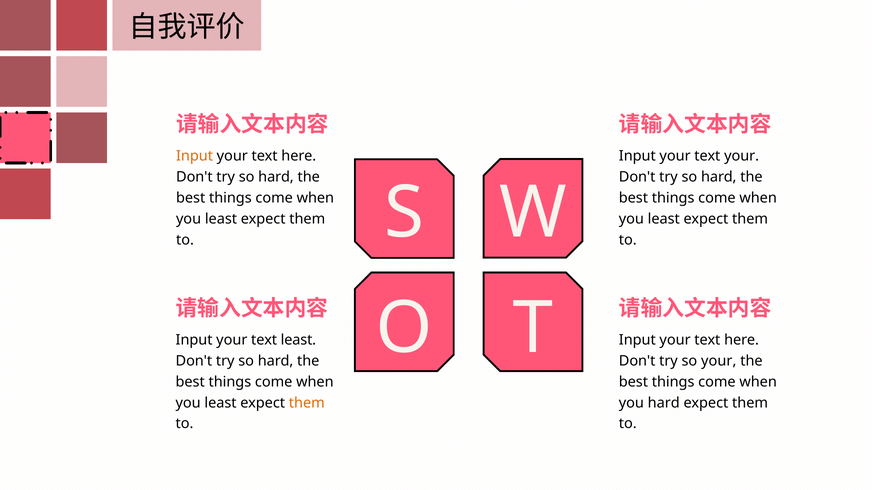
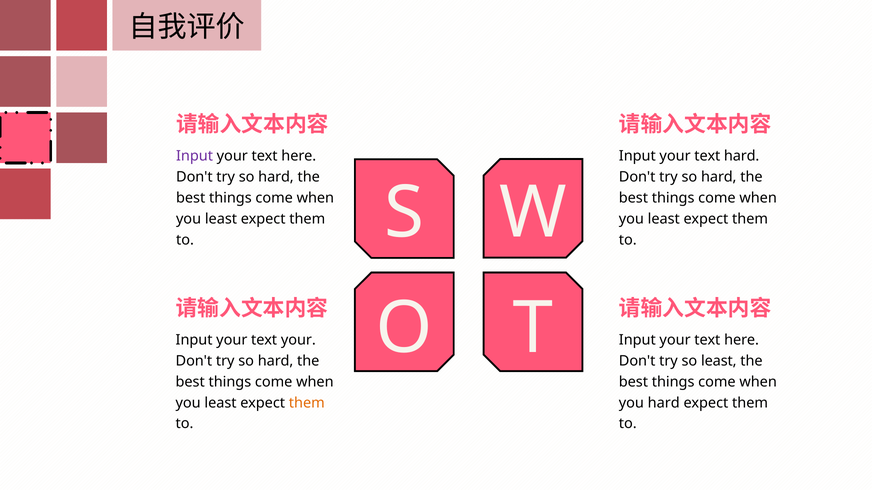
Input colour: orange -> purple (195, 156)
text your: your -> hard (742, 156)
text least: least -> your (298, 340)
so your: your -> least (719, 361)
